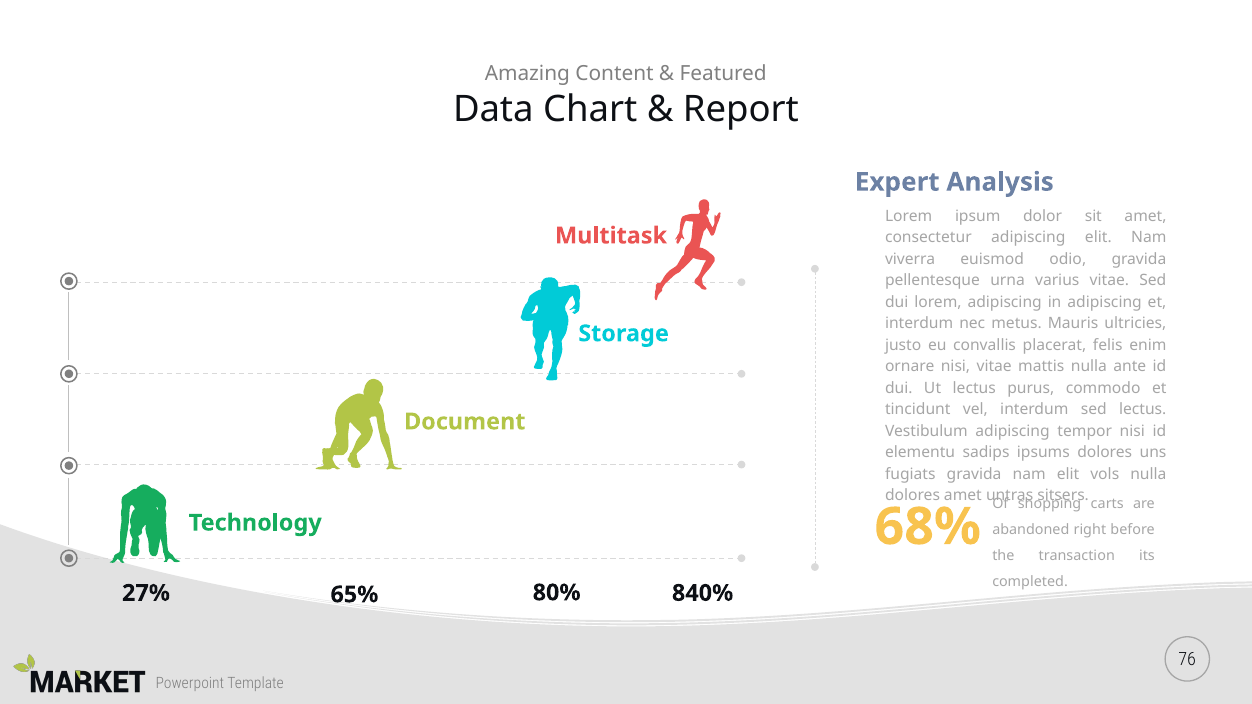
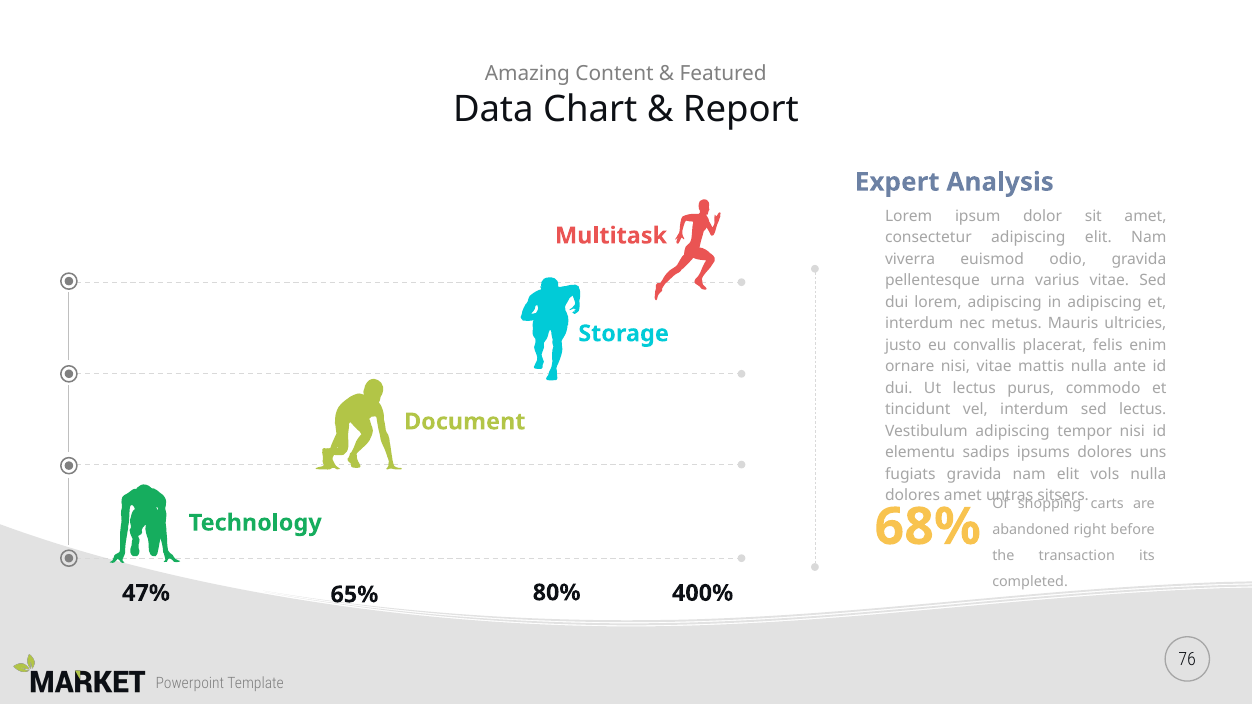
27%: 27% -> 47% (146, 593)
840%: 840% -> 400% (703, 593)
